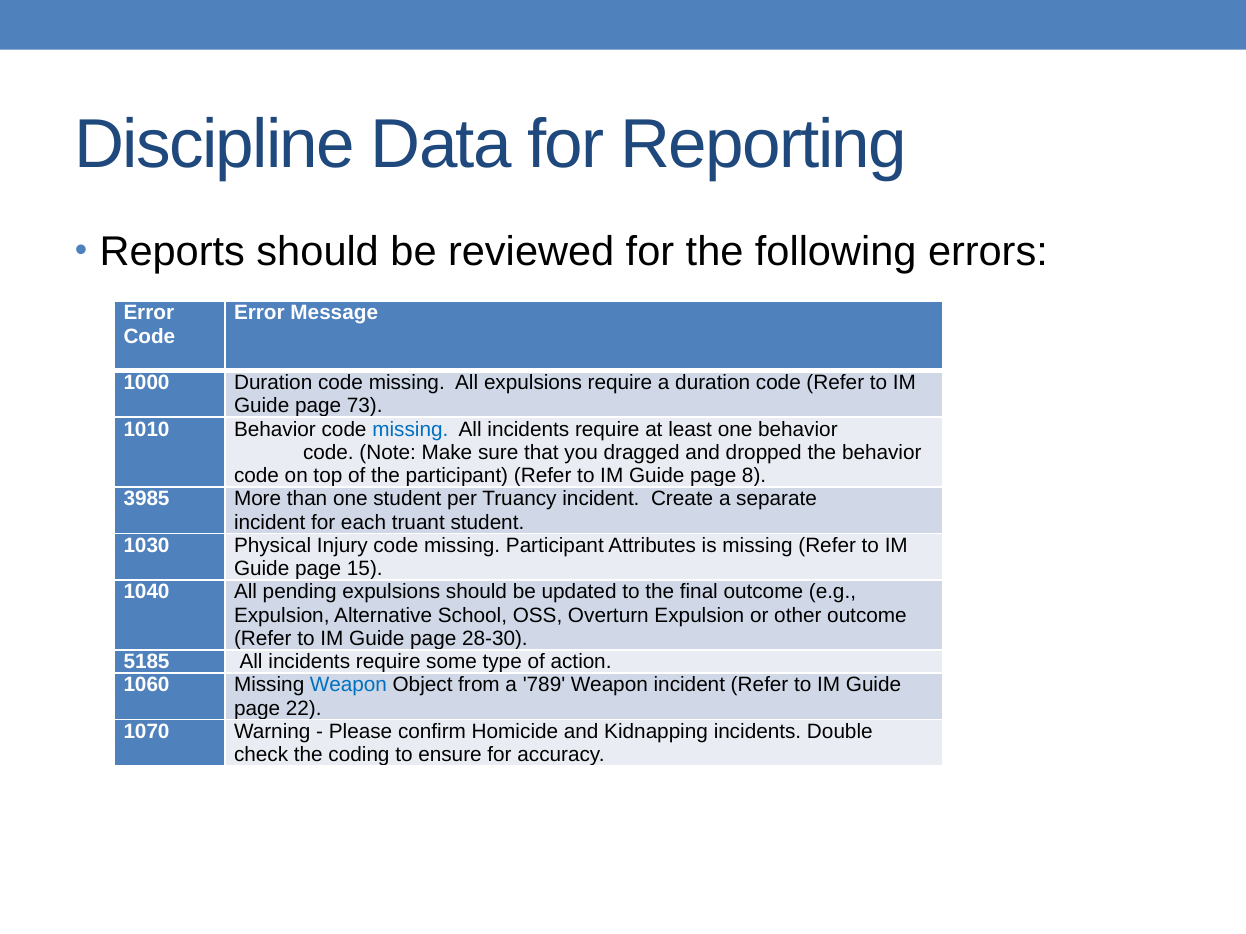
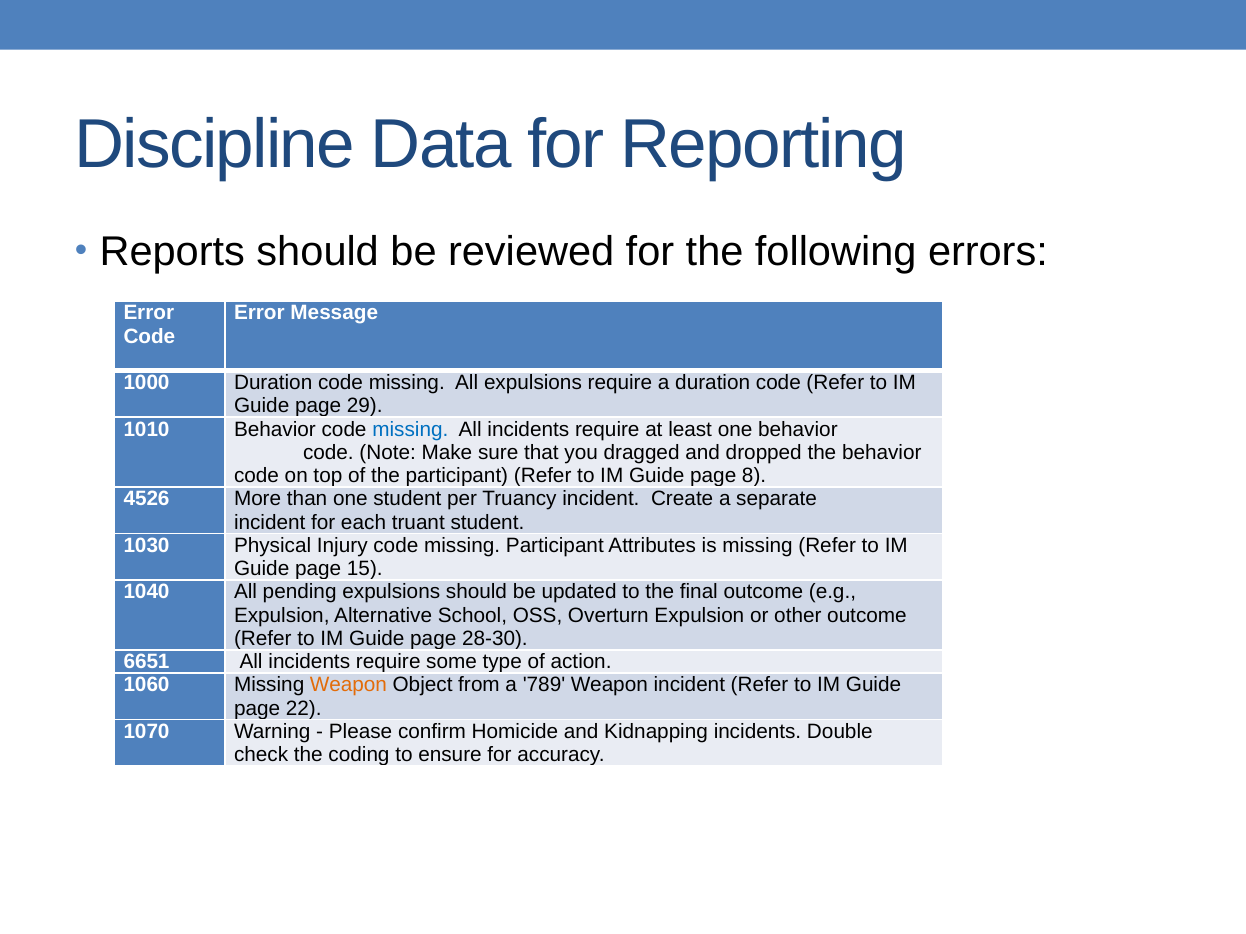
73: 73 -> 29 (365, 406)
3985: 3985 -> 4526 (147, 499)
5185: 5185 -> 6651 (147, 662)
Weapon colour: blue -> orange (348, 686)
